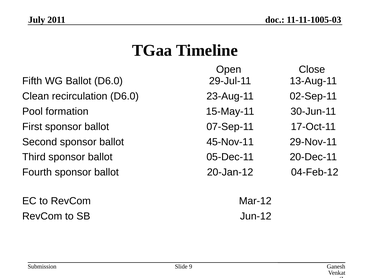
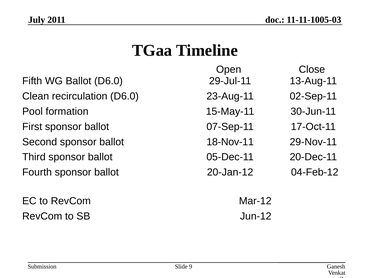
45-Nov-11: 45-Nov-11 -> 18-Nov-11 (230, 142)
